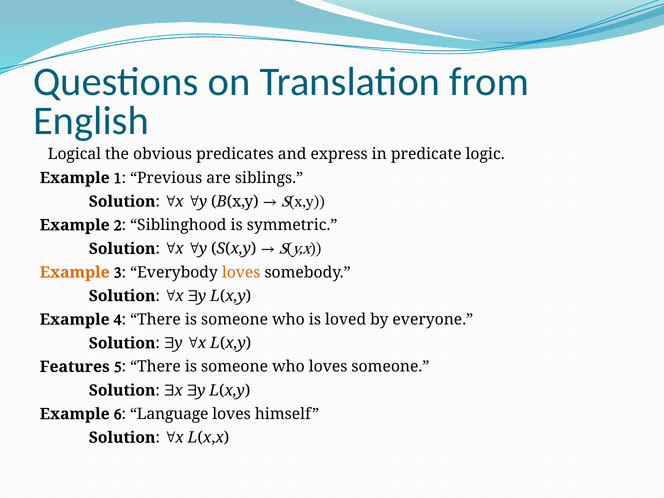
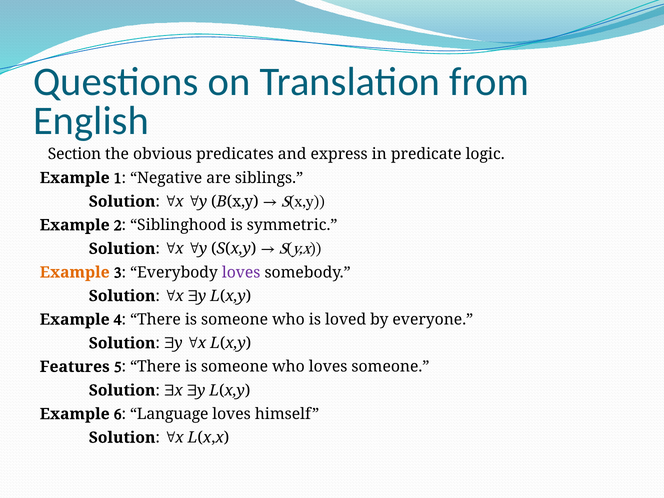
Logical: Logical -> Section (74, 154)
Previous: Previous -> Negative (166, 178)
loves colour: orange -> purple (241, 272)
